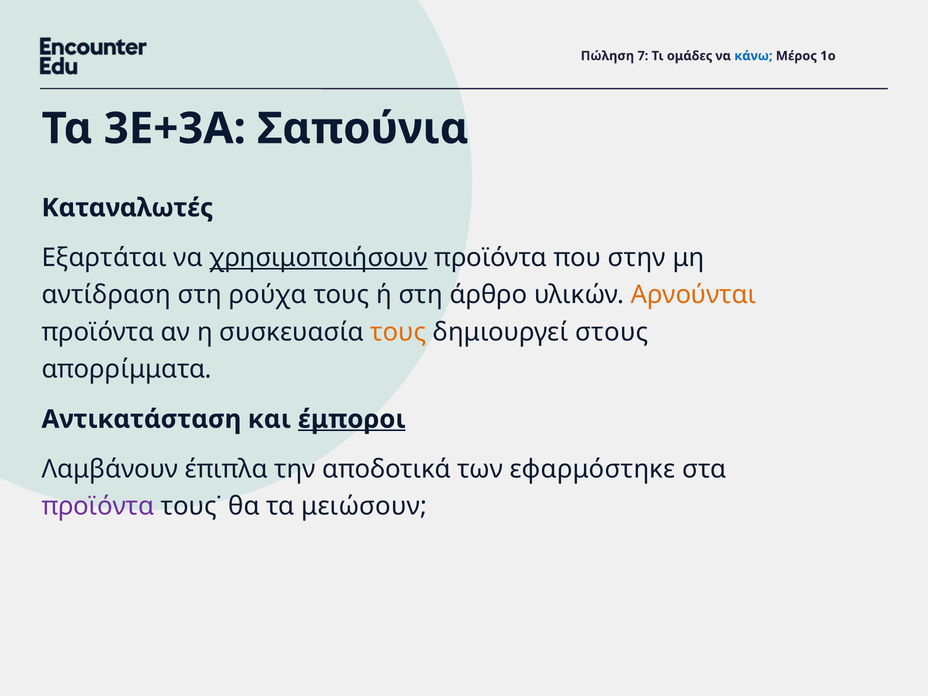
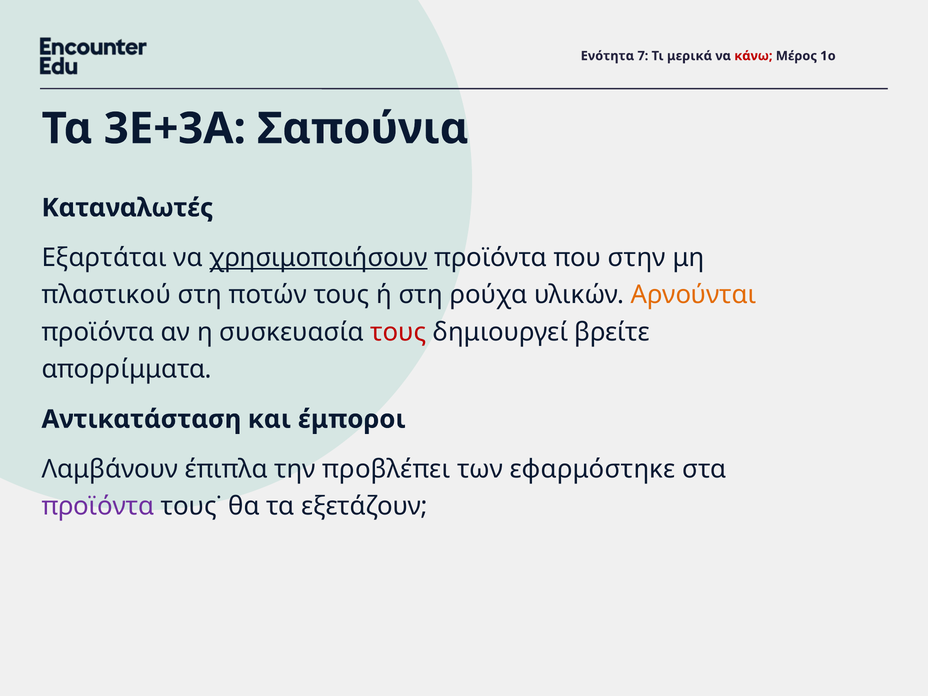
Πώληση: Πώληση -> Ενότητα (607, 56)
ομάδες: ομάδες -> μερικά (689, 56)
κάνω colour: blue -> red (753, 56)
αντίδραση: αντίδραση -> πλαστικού (106, 295)
ρούχα: ρούχα -> ποτών (268, 295)
άρθρο: άρθρο -> ρούχα (489, 295)
τους colour: orange -> red (398, 332)
στους: στους -> βρείτε (612, 332)
έμποροι underline: present -> none (352, 419)
αποδοτικά: αποδοτικά -> προβλέπει (386, 469)
μειώσουν: μειώσουν -> εξετάζουν (365, 506)
